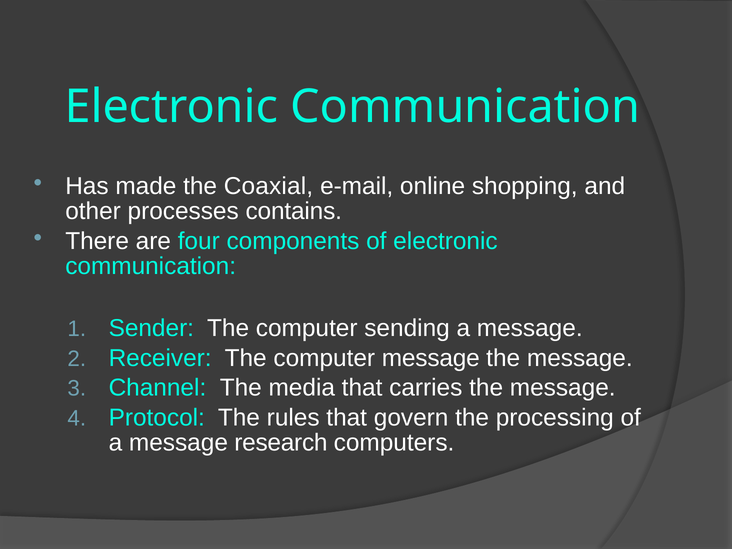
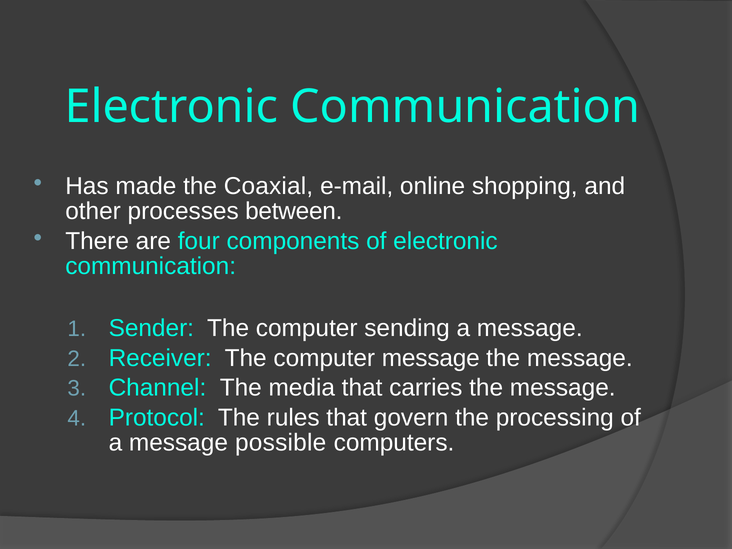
contains: contains -> between (294, 211)
research: research -> possible (281, 443)
